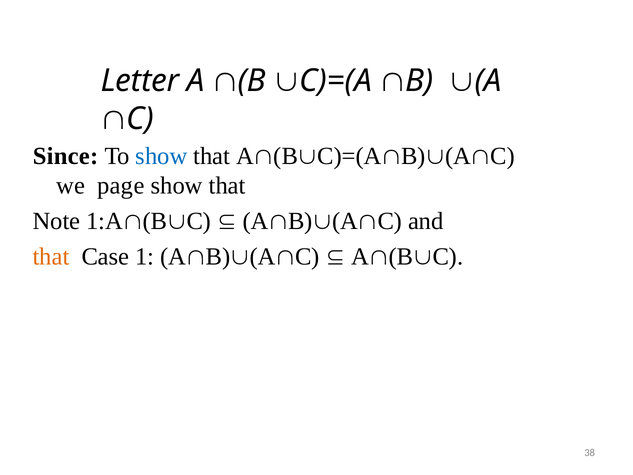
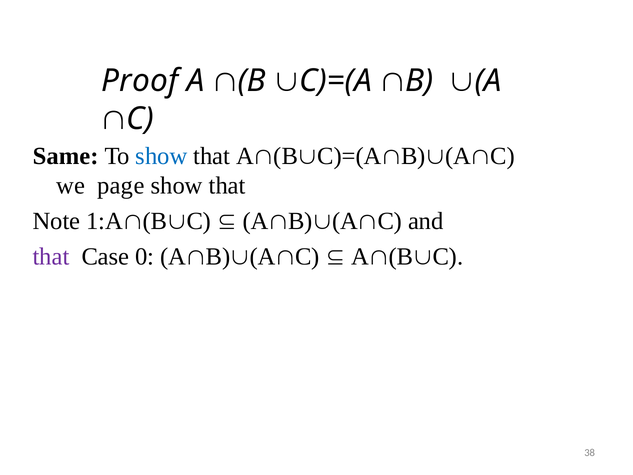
Letter: Letter -> Proof (140, 81)
Since: Since -> Same (66, 156)
that colour: orange -> purple (51, 256)
1: 1 -> 0 (145, 256)
